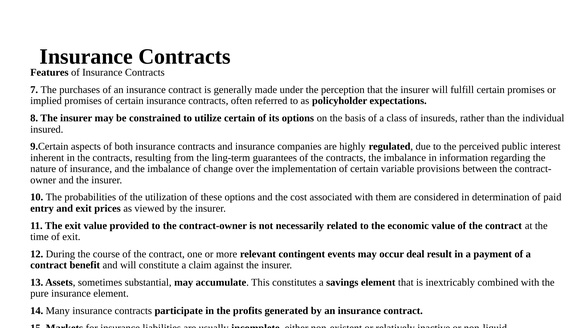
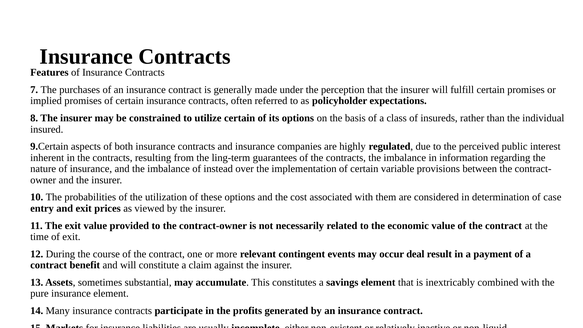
change: change -> instead (218, 169)
paid: paid -> case (552, 197)
